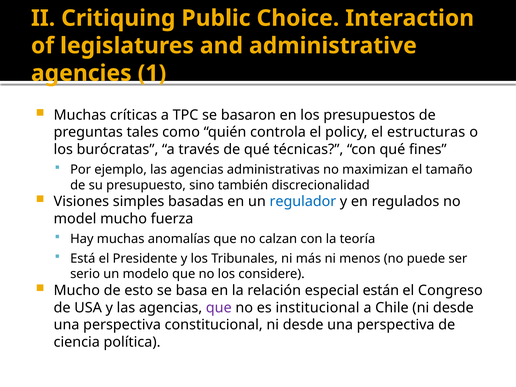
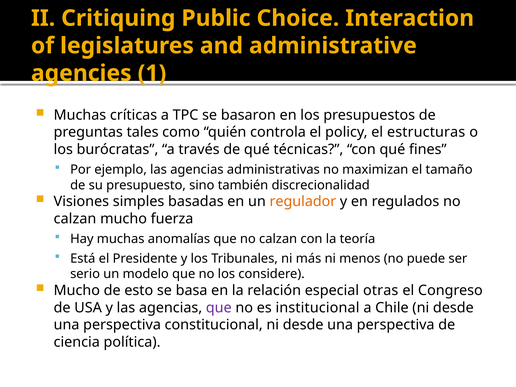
regulador colour: blue -> orange (303, 202)
model: model -> calzan (75, 219)
están: están -> otras (381, 290)
